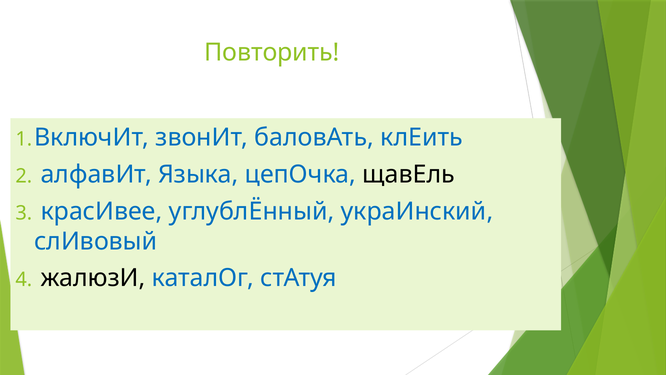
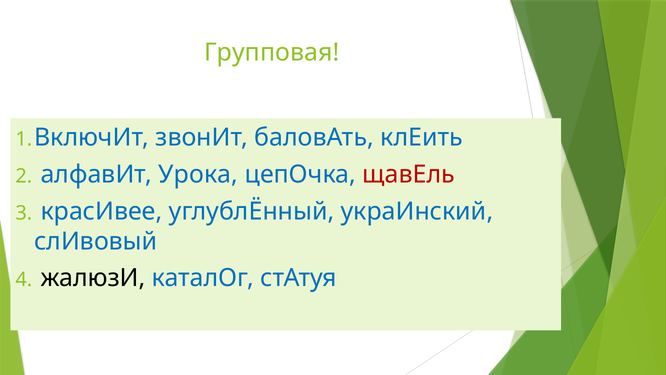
Повторить: Повторить -> Групповая (272, 53)
Языка: Языка -> Урока (198, 174)
щавЕль colour: black -> red (409, 174)
